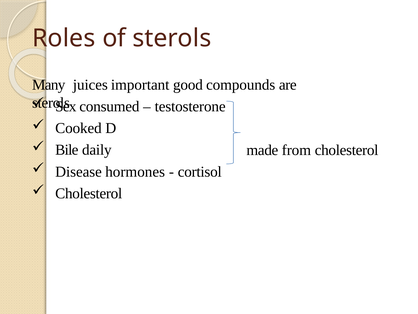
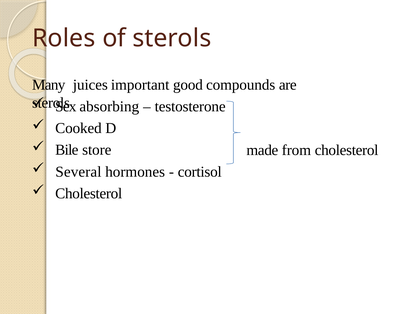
consumed: consumed -> absorbing (109, 106)
daily: daily -> store (97, 150)
Disease: Disease -> Several (78, 171)
